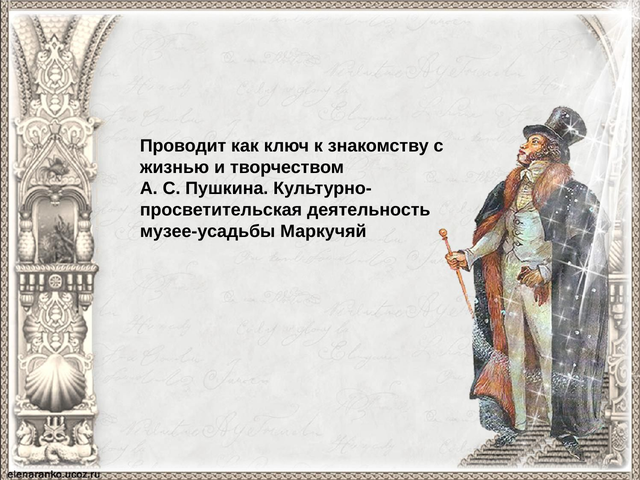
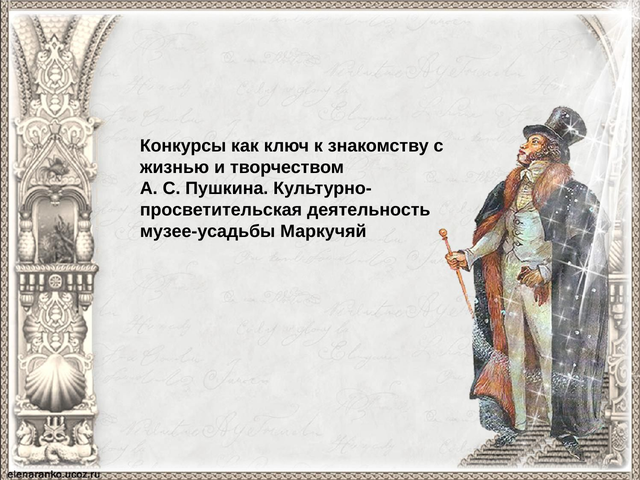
Проводит: Проводит -> Конкурсы (183, 146)
